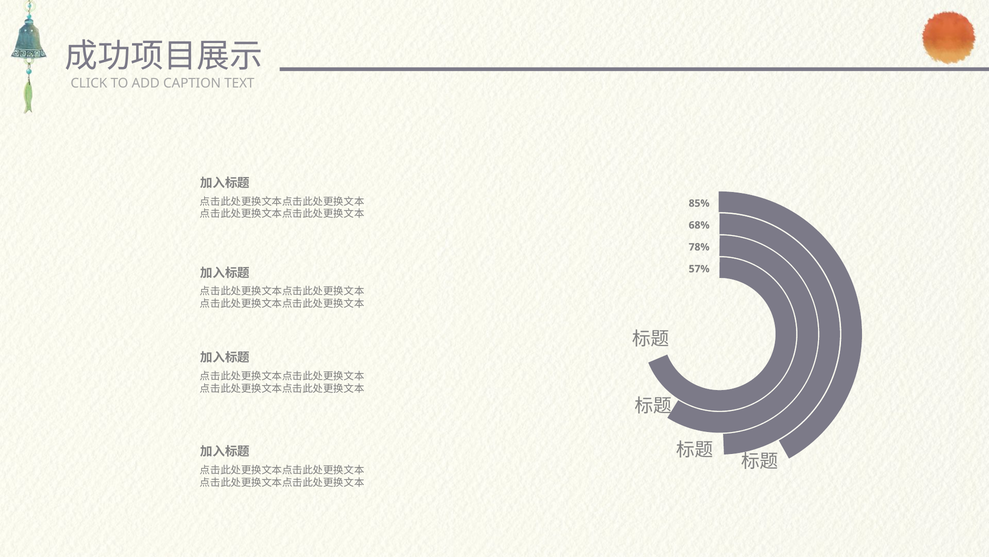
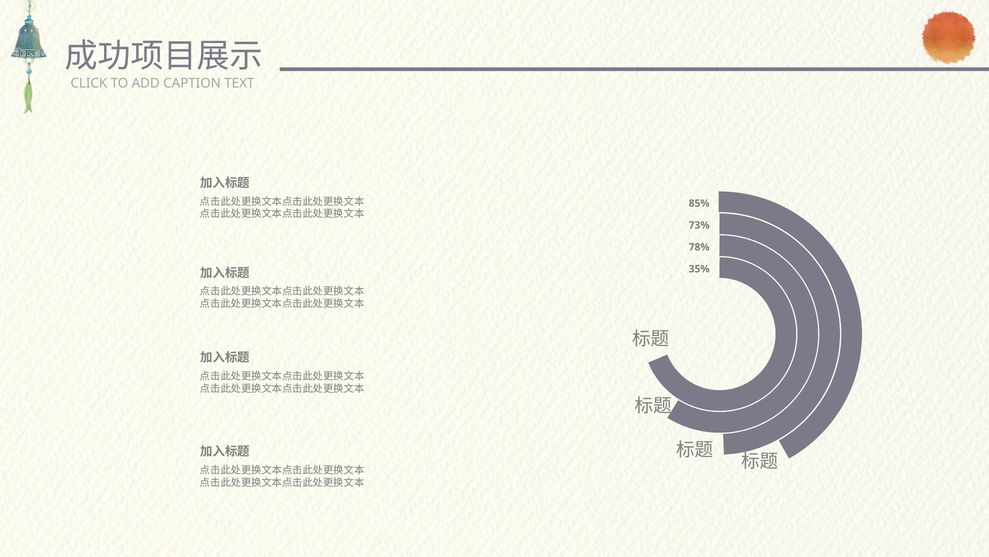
68%: 68% -> 73% (699, 225)
57%: 57% -> 35% (699, 269)
